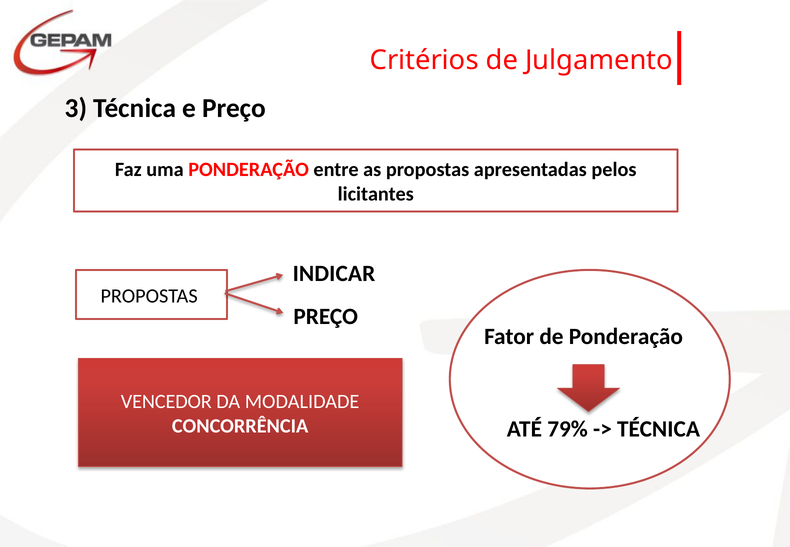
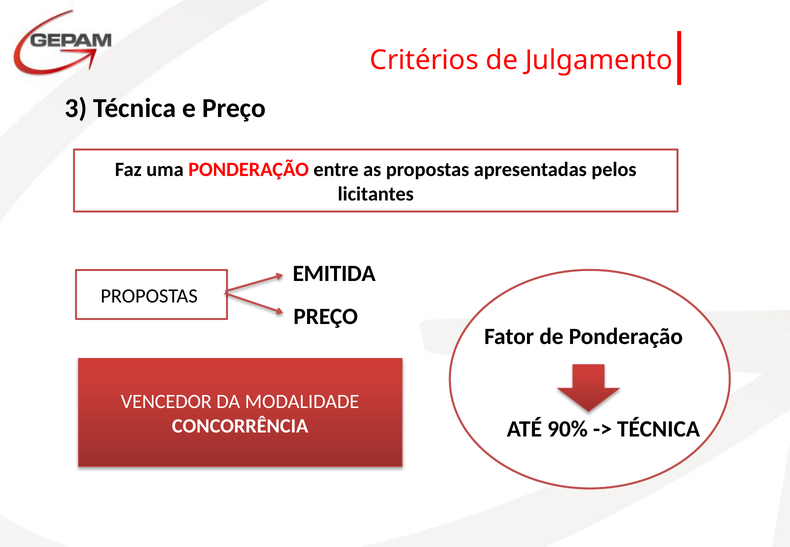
INDICAR: INDICAR -> EMITIDA (334, 274)
79%: 79% -> 90% (568, 429)
